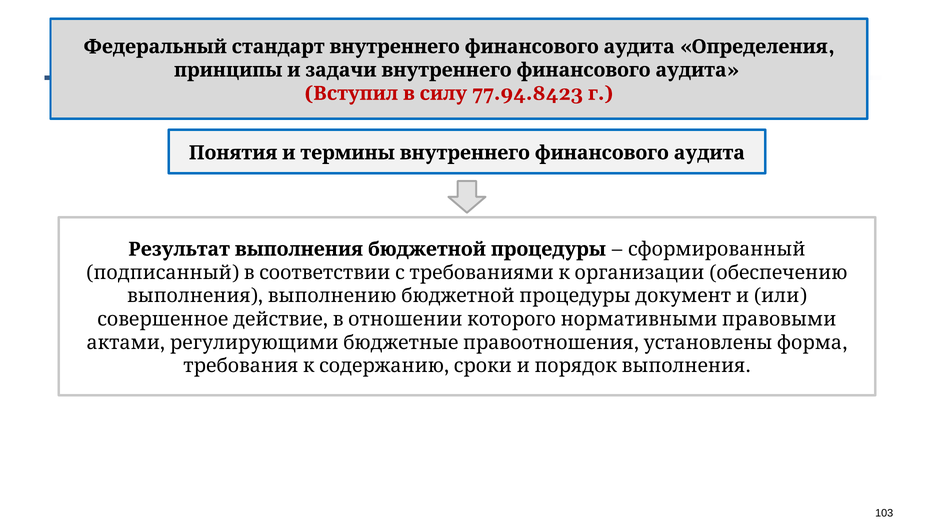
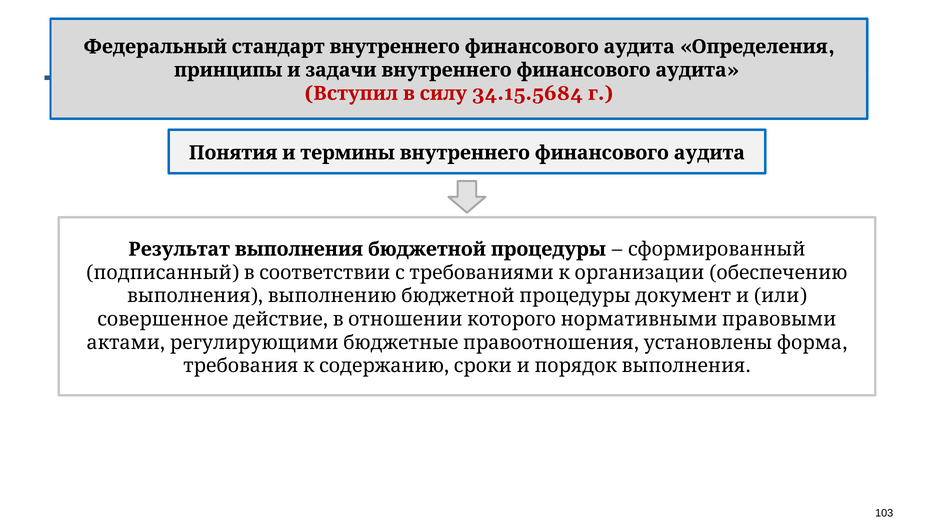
77.94.8423: 77.94.8423 -> 34.15.5684 (528, 93)
